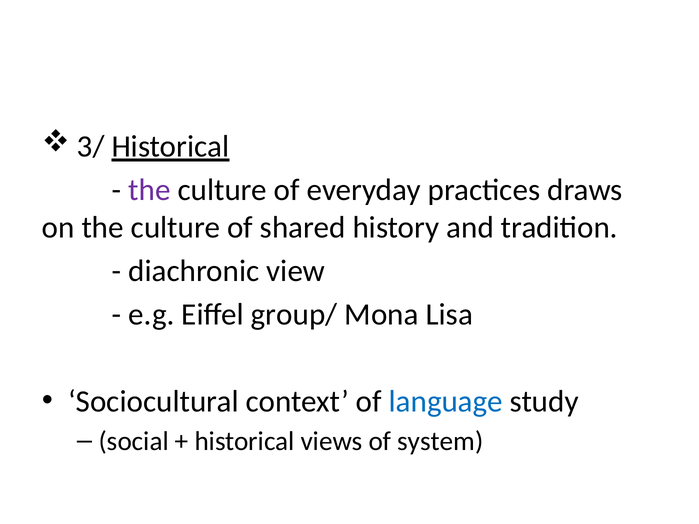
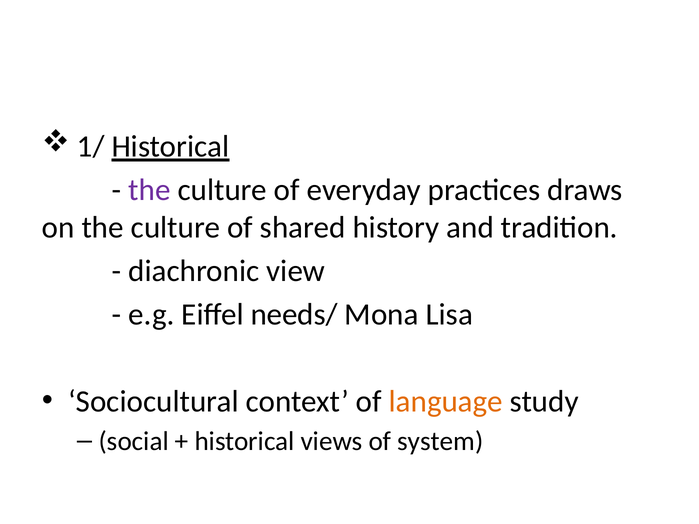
3/: 3/ -> 1/ (91, 147)
group/: group/ -> needs/ (294, 314)
language colour: blue -> orange (446, 401)
